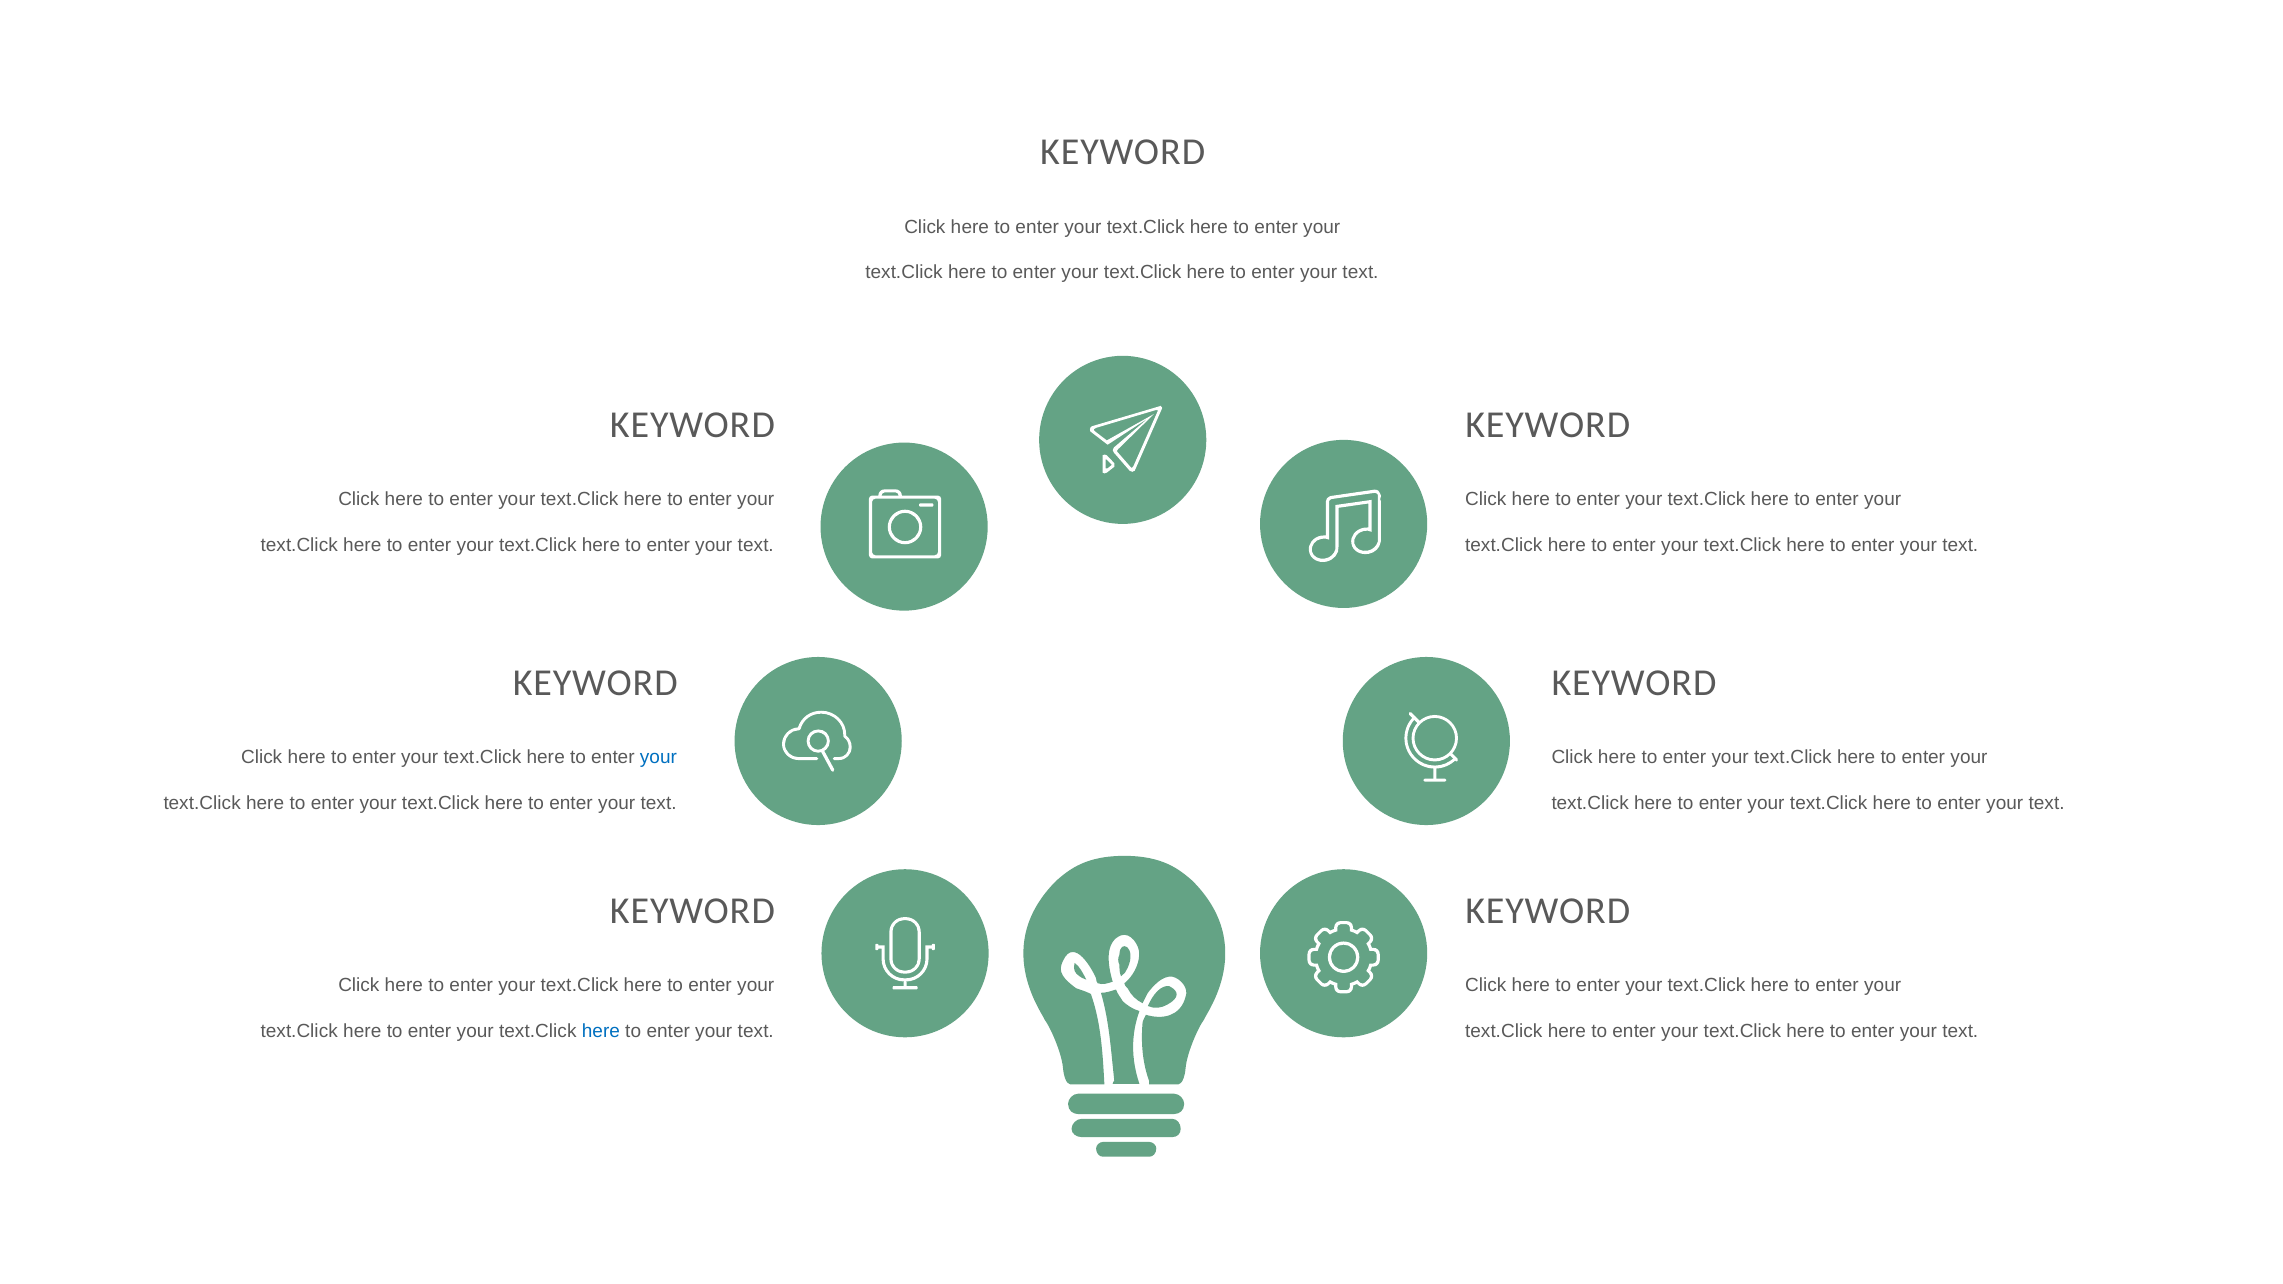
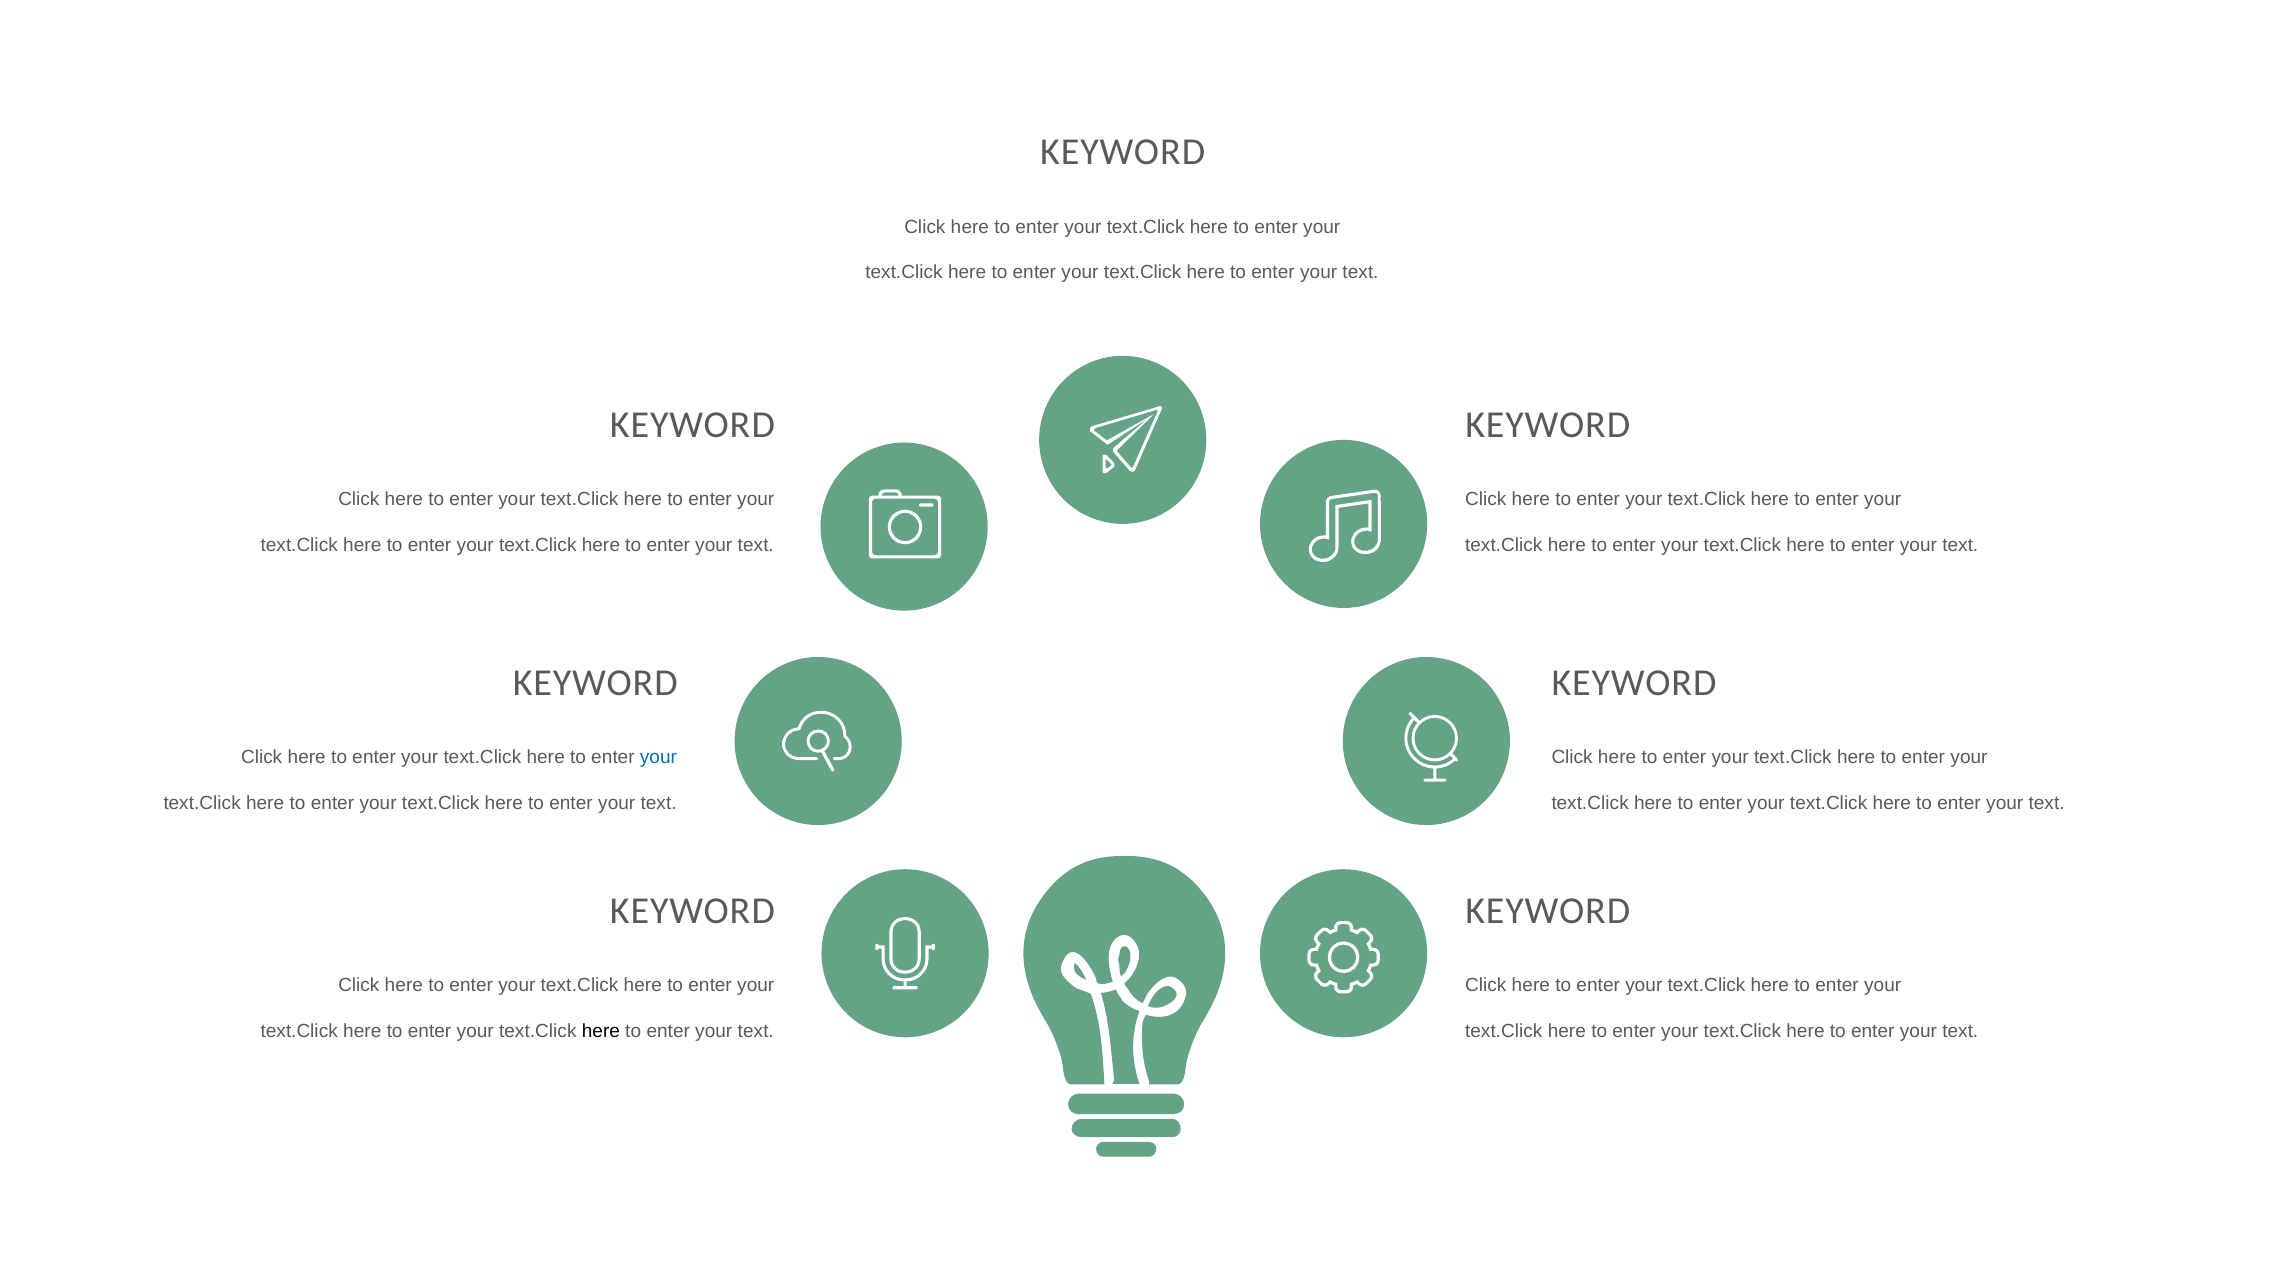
here colour: blue -> black (601, 1031)
